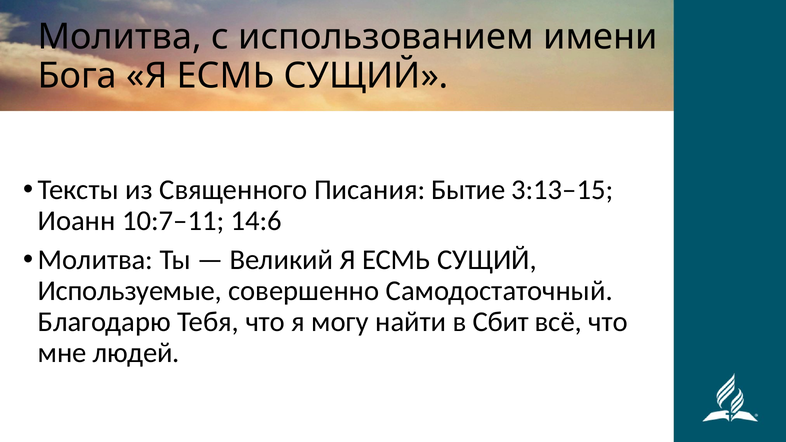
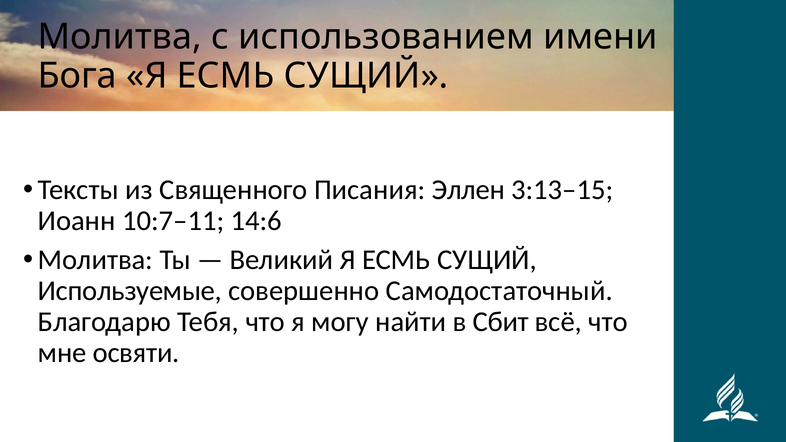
Бытие: Бытие -> Эллен (468, 190)
людей: людей -> освяти (136, 353)
